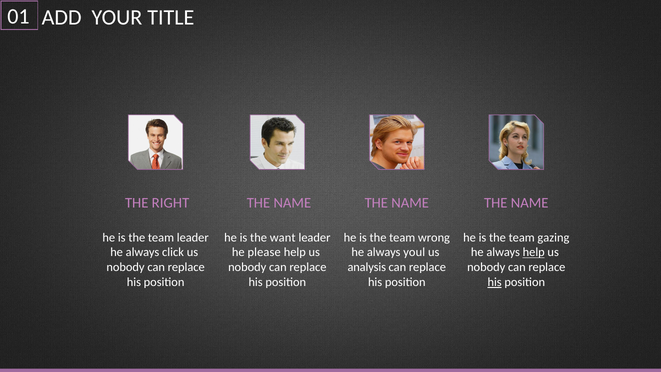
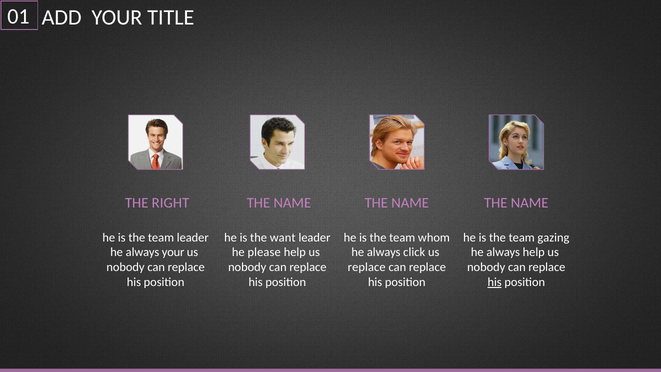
wrong: wrong -> whom (434, 237)
always click: click -> your (173, 252)
youl: youl -> click (414, 252)
help underline: present -> none (534, 252)
analysis: analysis -> replace (367, 267)
